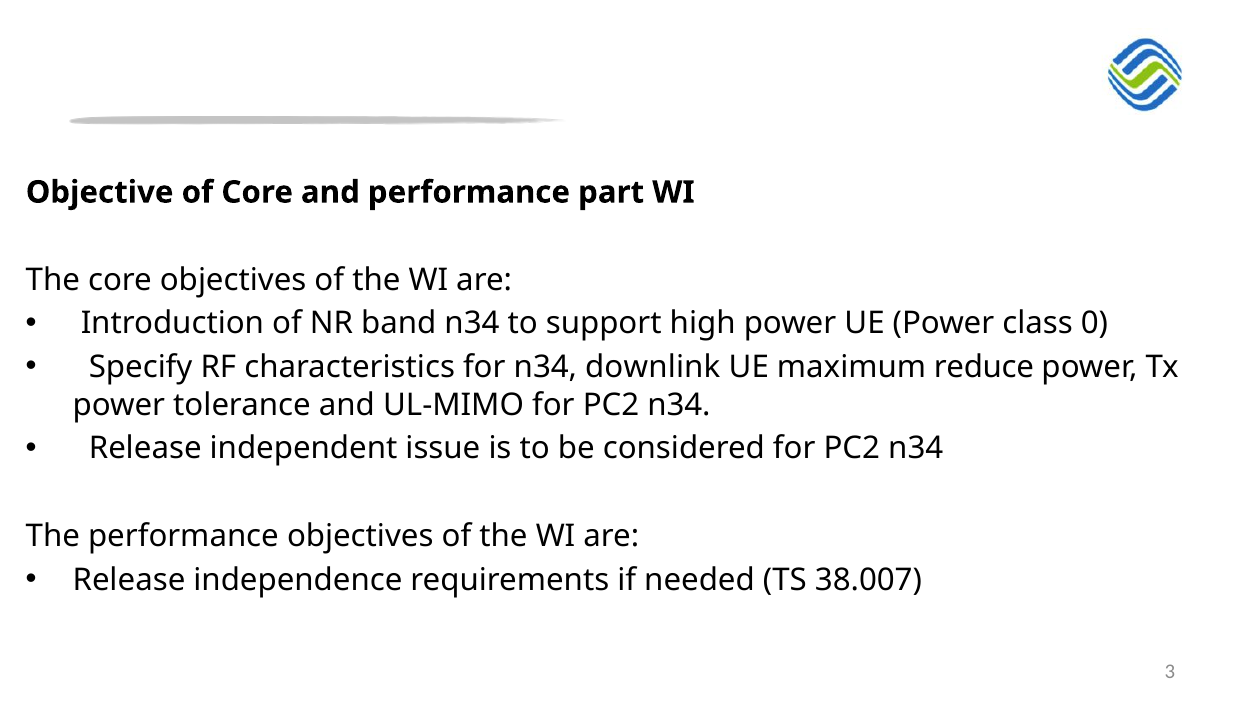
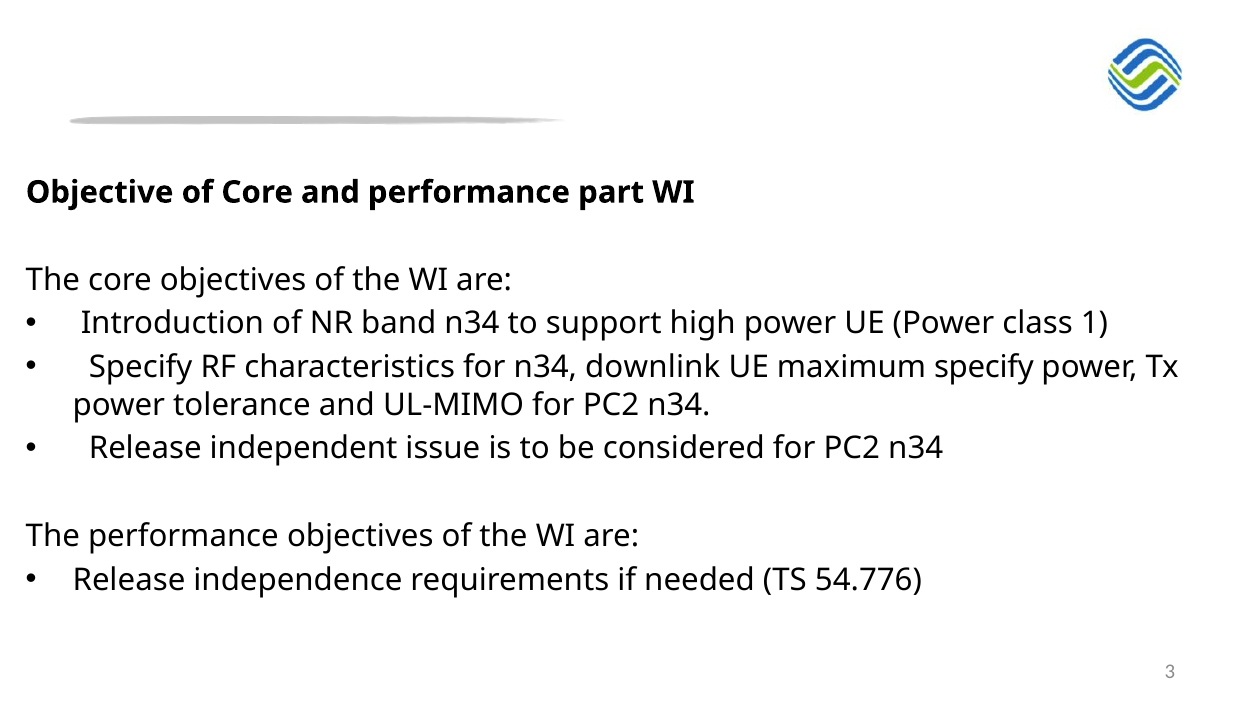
0: 0 -> 1 (1095, 324)
maximum reduce: reduce -> specify (984, 367)
38.007: 38.007 -> 54.776 (868, 580)
